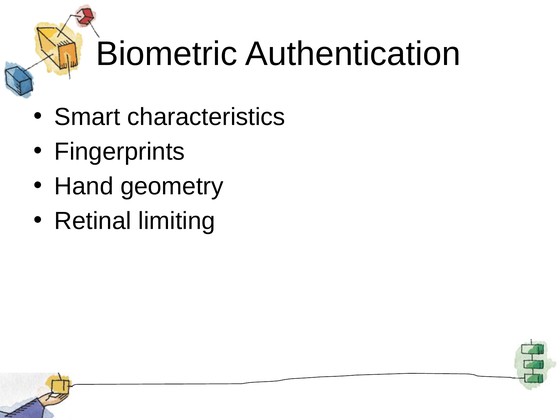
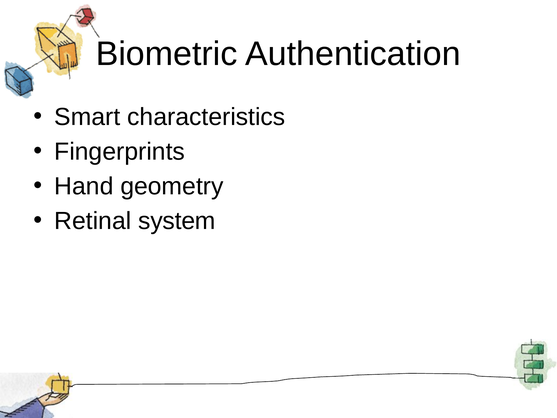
limiting: limiting -> system (177, 221)
